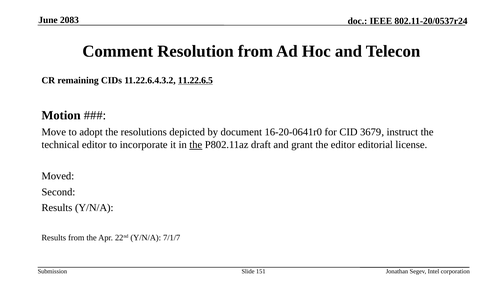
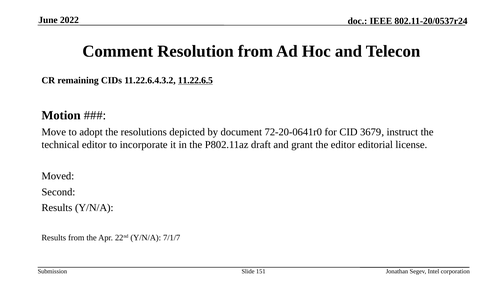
2083: 2083 -> 2022 (69, 20)
16-20-0641r0: 16-20-0641r0 -> 72-20-0641r0 (293, 132)
the underline: present -> none (196, 145)
